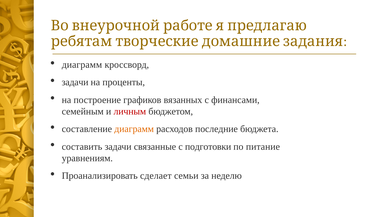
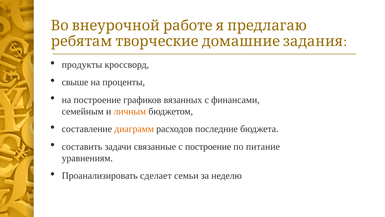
диаграмм: диаграмм -> продукты (82, 65)
задачи: задачи -> свыше (75, 82)
личным colour: red -> orange (130, 111)
с подготовки: подготовки -> построение (208, 146)
